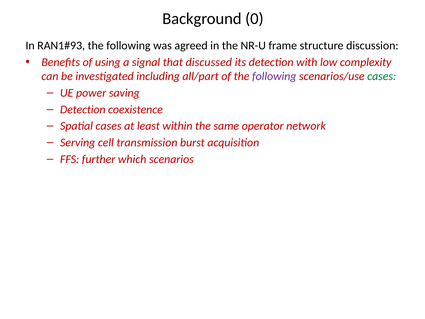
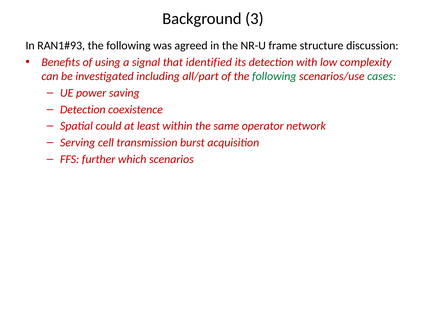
0: 0 -> 3 (254, 19)
discussed: discussed -> identified (209, 62)
following colour: purple -> green (274, 76)
Spatial cases: cases -> could (109, 126)
